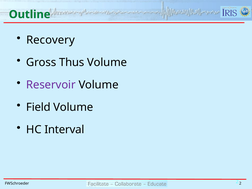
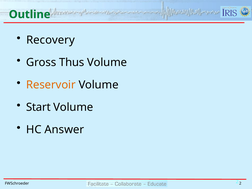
Reservoir colour: purple -> orange (51, 85)
Field: Field -> Start (38, 107)
Interval: Interval -> Answer (64, 130)
